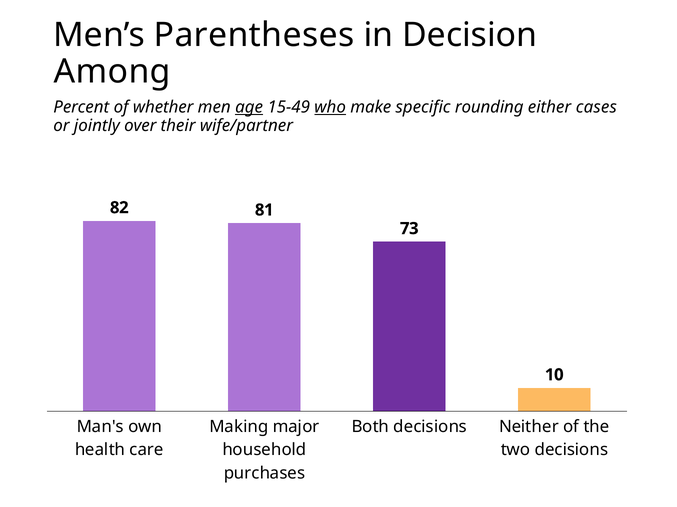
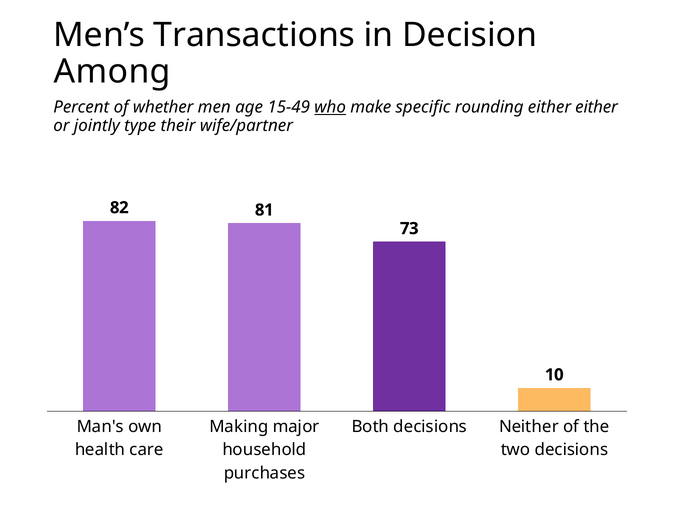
Parentheses: Parentheses -> Transactions (254, 35)
age underline: present -> none (249, 108)
either cases: cases -> either (597, 108)
over: over -> type (140, 126)
